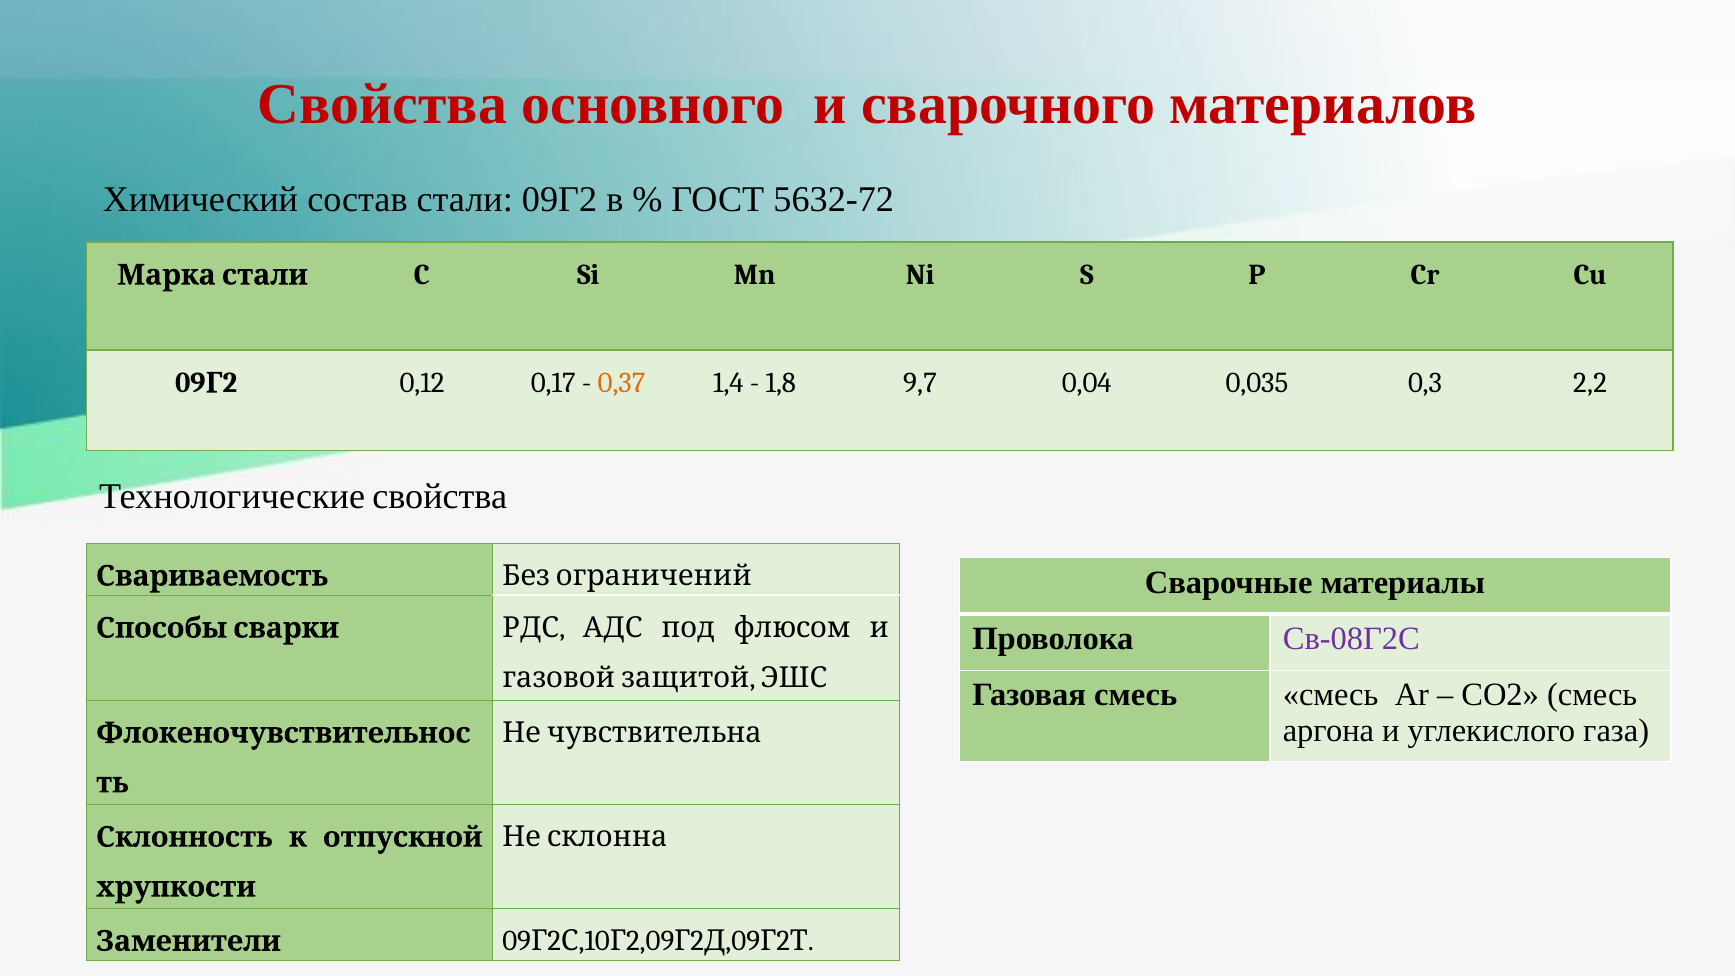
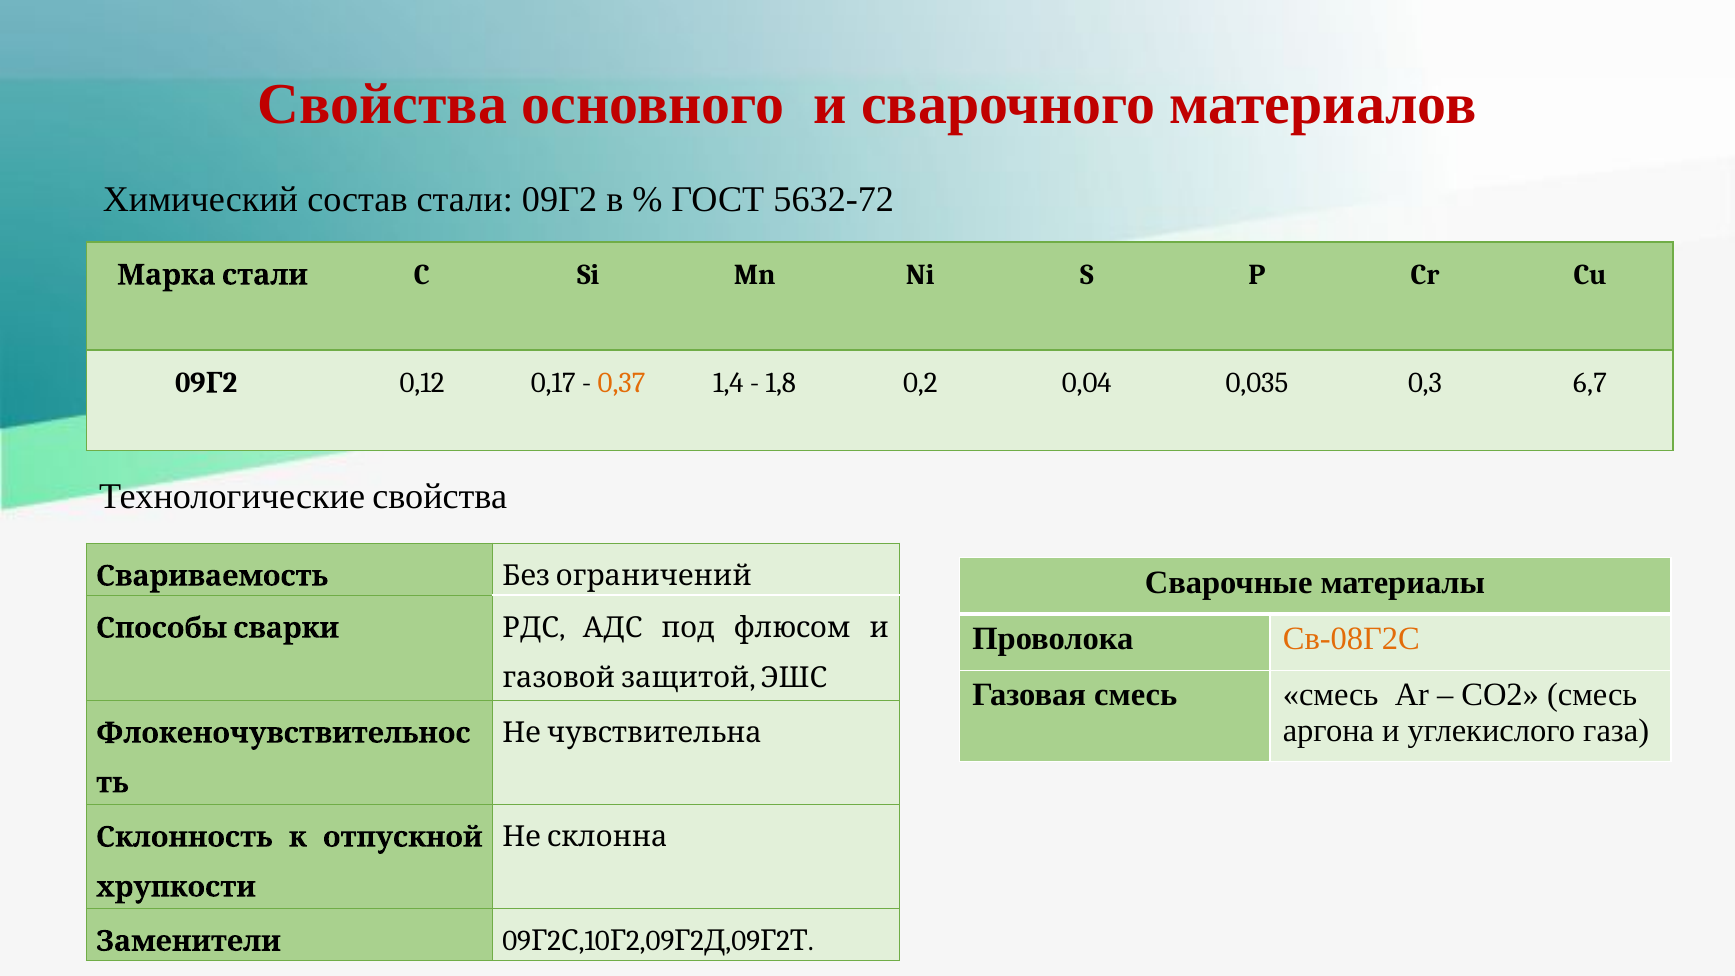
9,7: 9,7 -> 0,2 (920, 383)
2,2: 2,2 -> 6,7 (1590, 383)
Св-08Г2С colour: purple -> orange (1351, 639)
